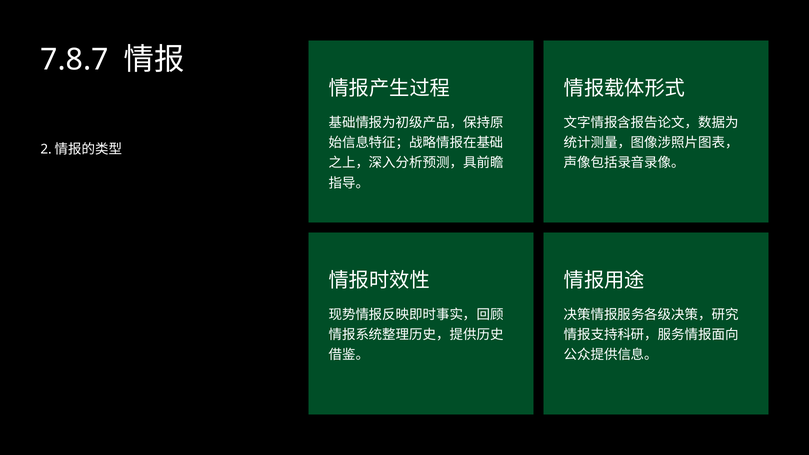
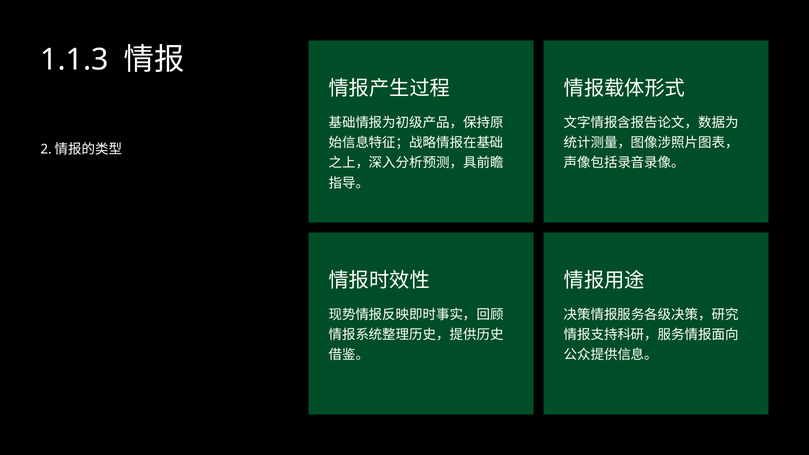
7.8.7: 7.8.7 -> 1.1.3 (75, 60)
